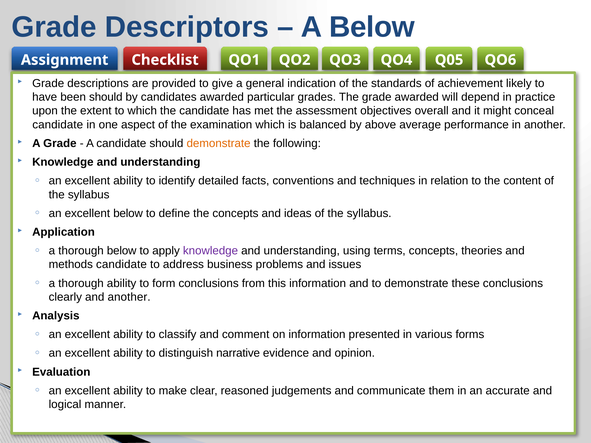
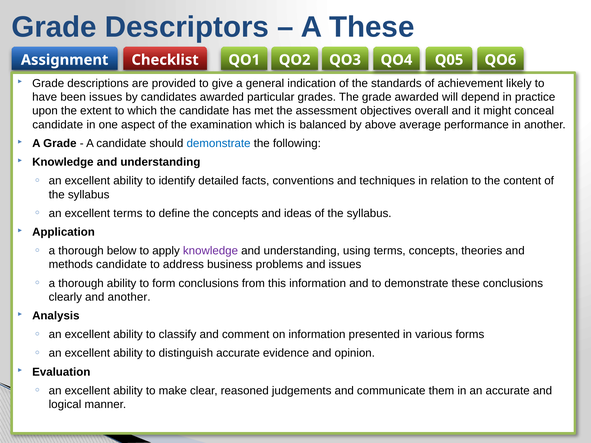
A Below: Below -> These (372, 27)
been should: should -> issues (106, 97)
demonstrate colour: orange -> blue (219, 143)
excellent below: below -> terms (128, 213)
distinguish narrative: narrative -> accurate (238, 353)
